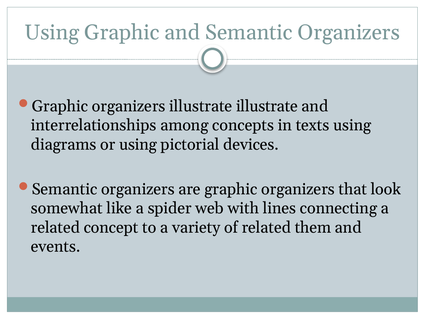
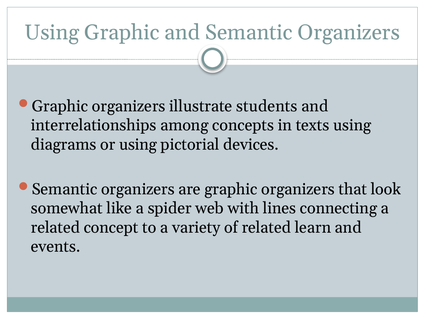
illustrate illustrate: illustrate -> students (267, 106)
them: them -> learn (313, 227)
